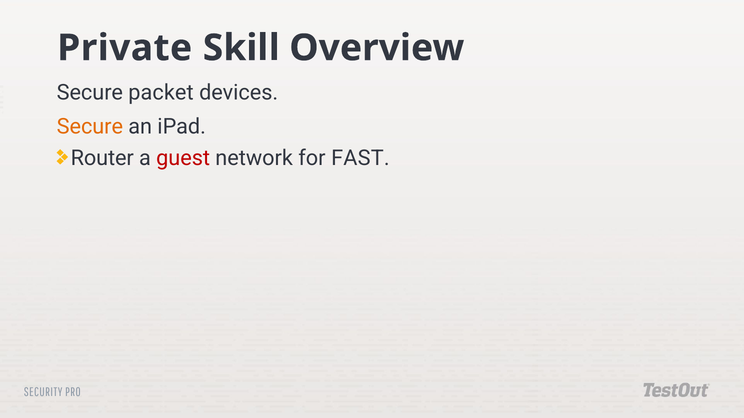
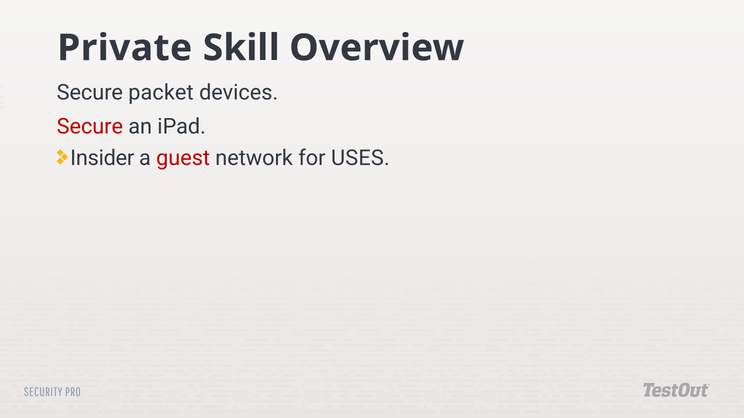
Secure colour: orange -> red (90, 127)
Router: Router -> Insider (102, 158)
FAST: FAST -> USES (360, 158)
